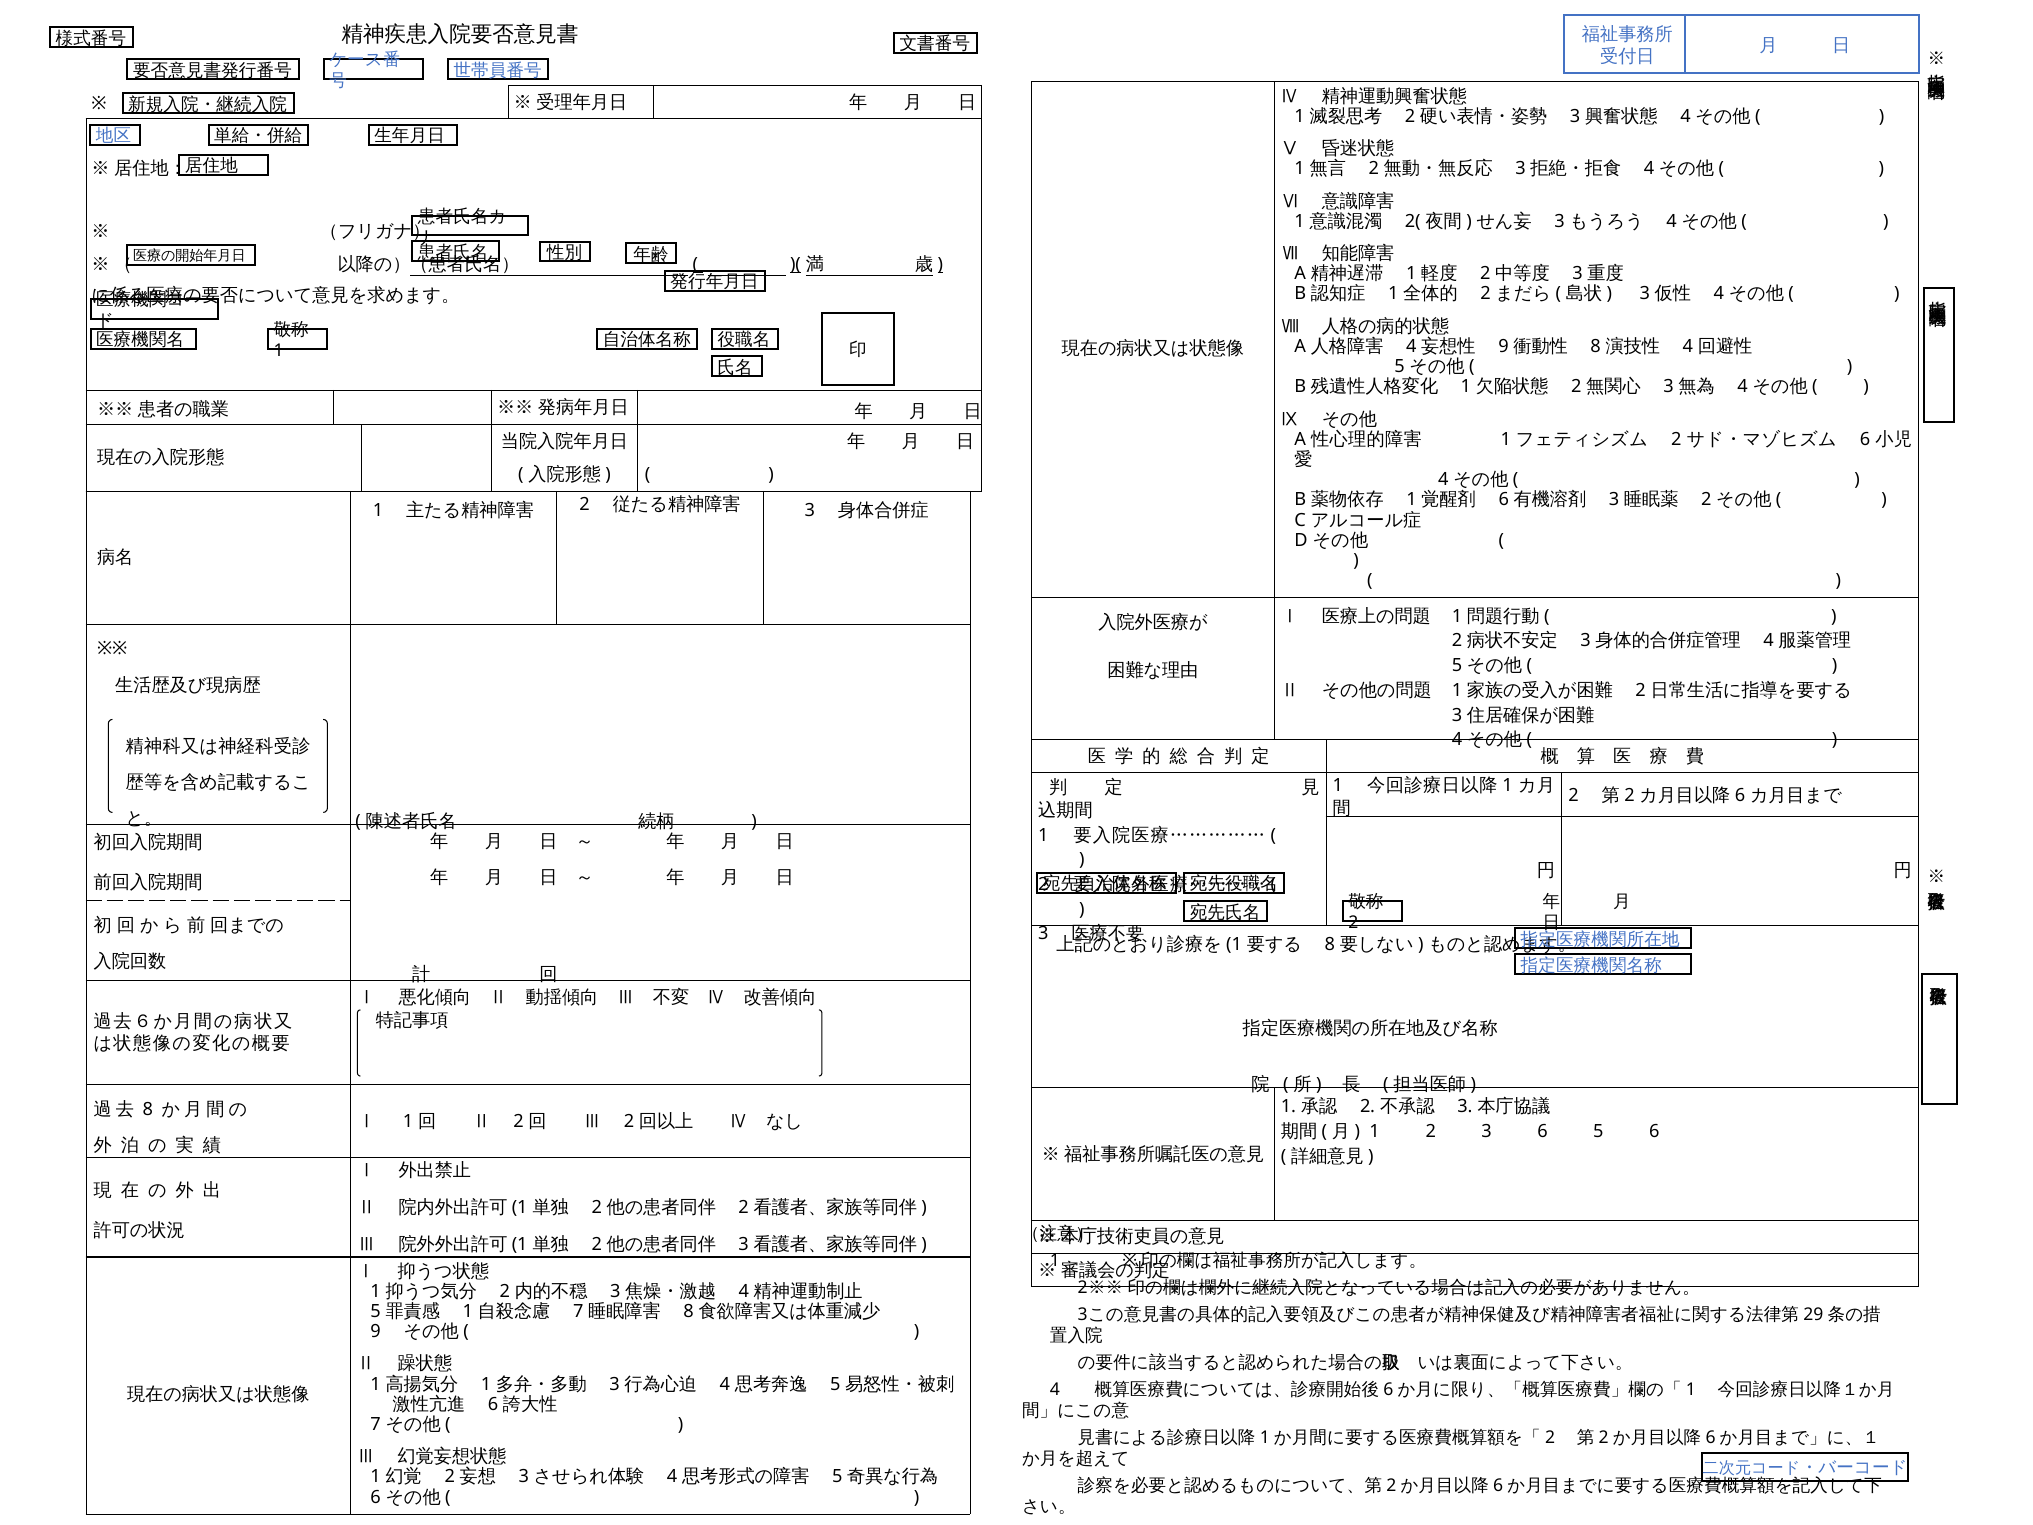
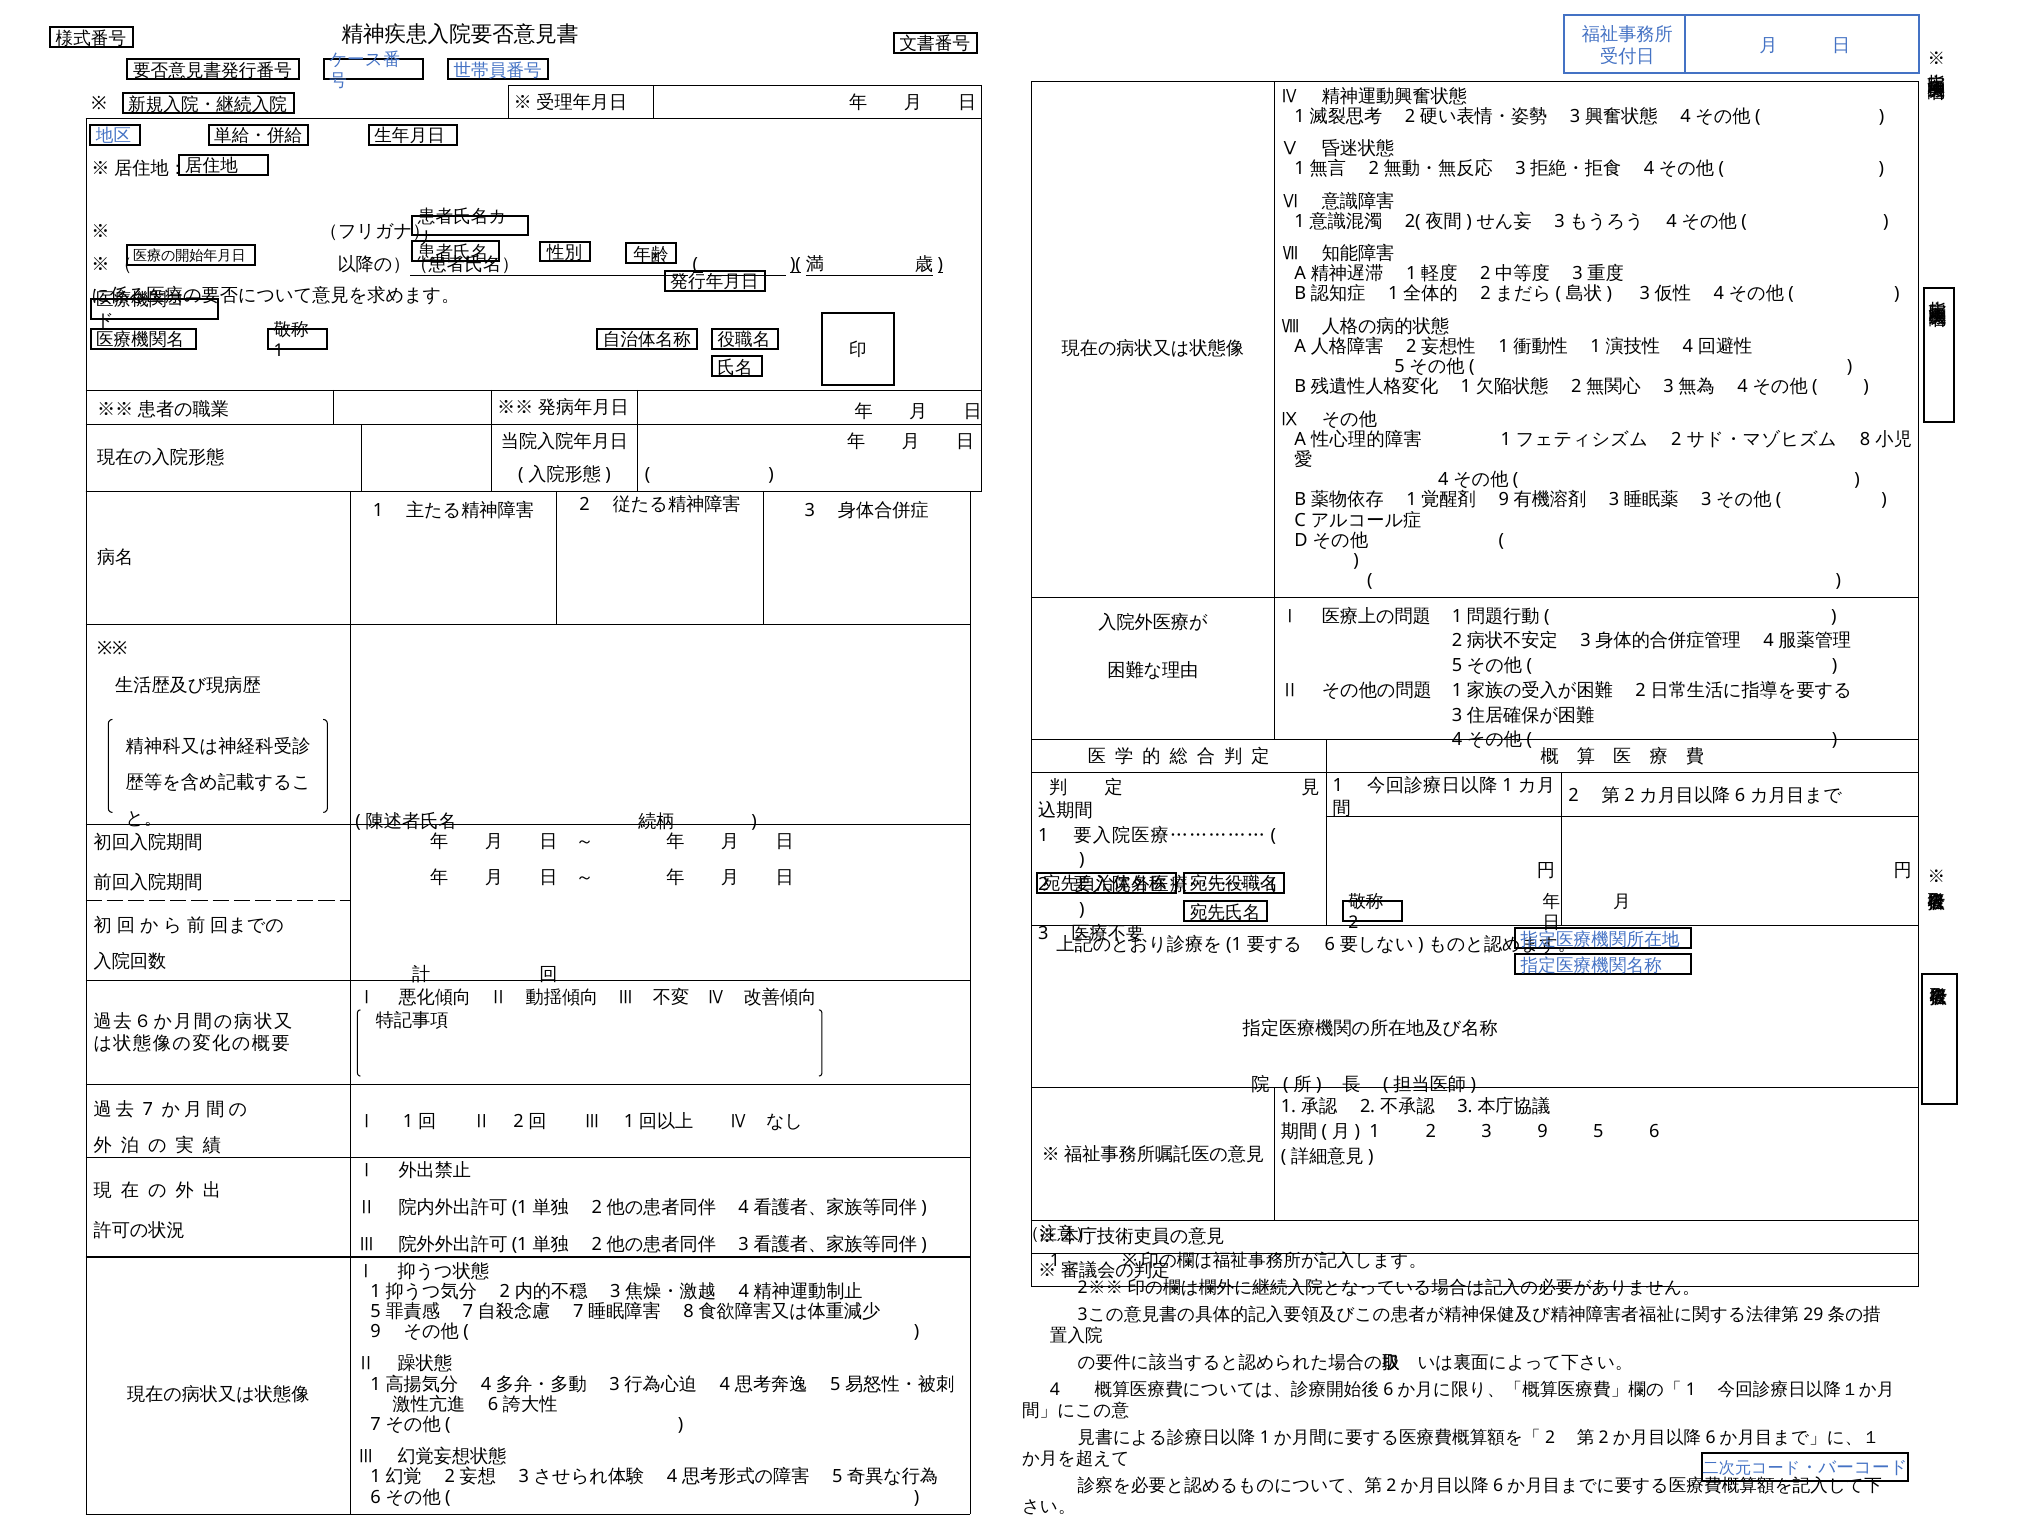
4: 4 -> 2 (1411, 346)
9: 9 -> 1 (1503, 346)
8: 8 -> 1 (1596, 346)
6: 6 -> 8 (1865, 439)
6: 6 -> 9 (1504, 500)
2: 2 -> 3 (1706, 500)
8: 8 -> 6 (1330, 944)
8: 8 -> 7 (148, 1109)
Ⅲ 2: 2 -> 1 (629, 1122)
3 6: 6 -> 9 (1543, 1131)
2: 2 -> 4 (744, 1207)
1: 1 -> 7 (468, 1311)
1: 1 -> 4 (486, 1384)
